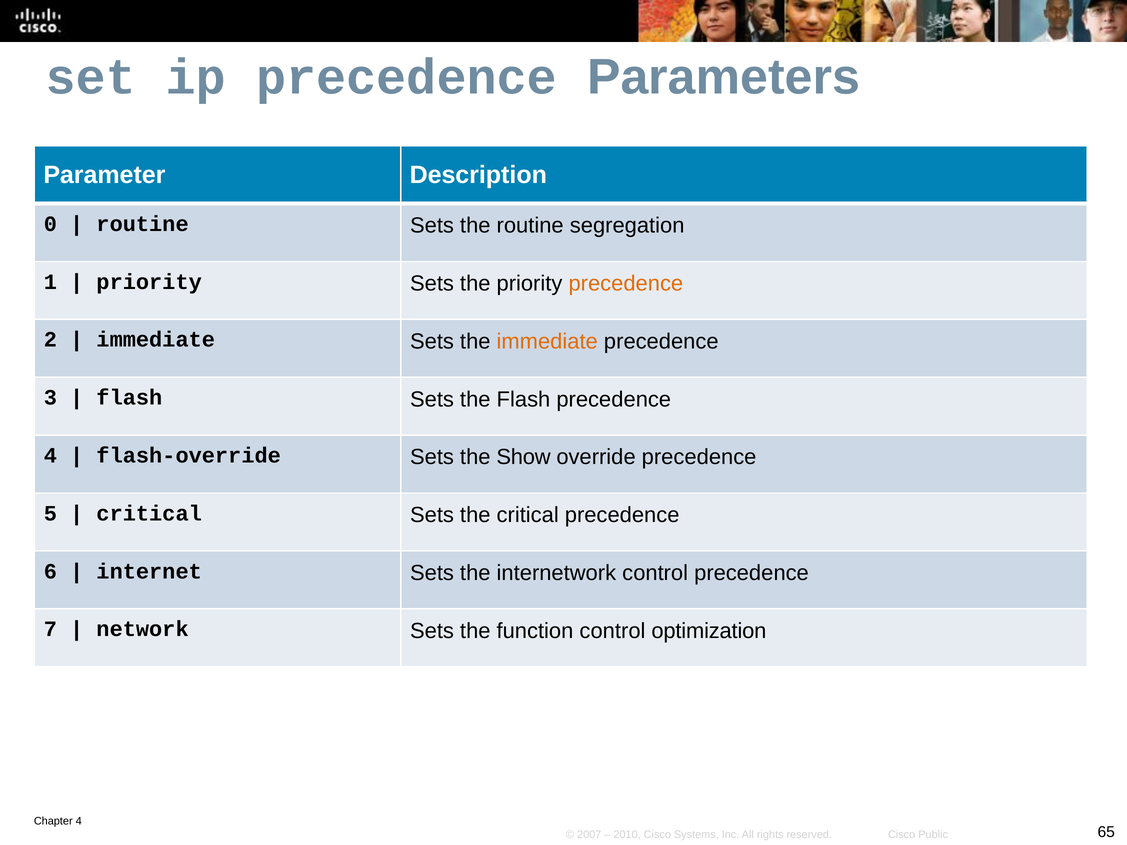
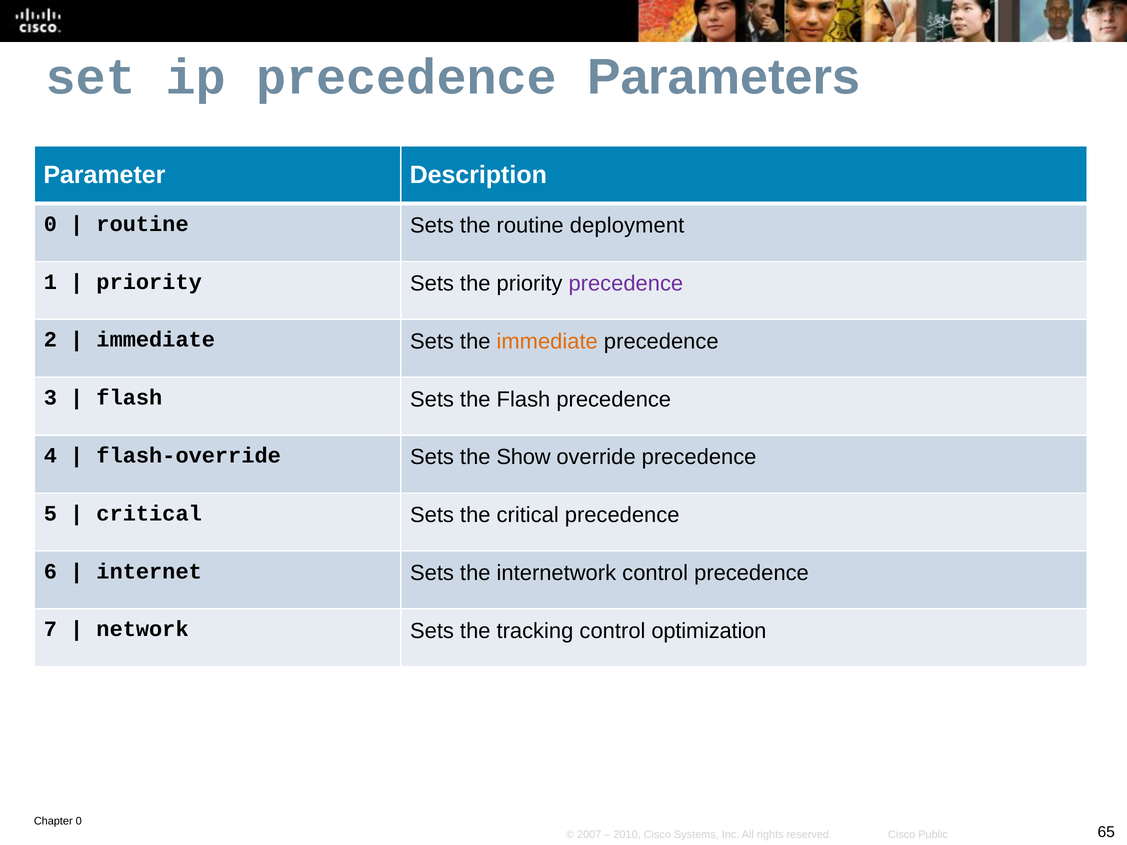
segregation: segregation -> deployment (627, 226)
precedence colour: orange -> purple (626, 284)
function: function -> tracking (535, 631)
4: 4 -> 0 (79, 821)
